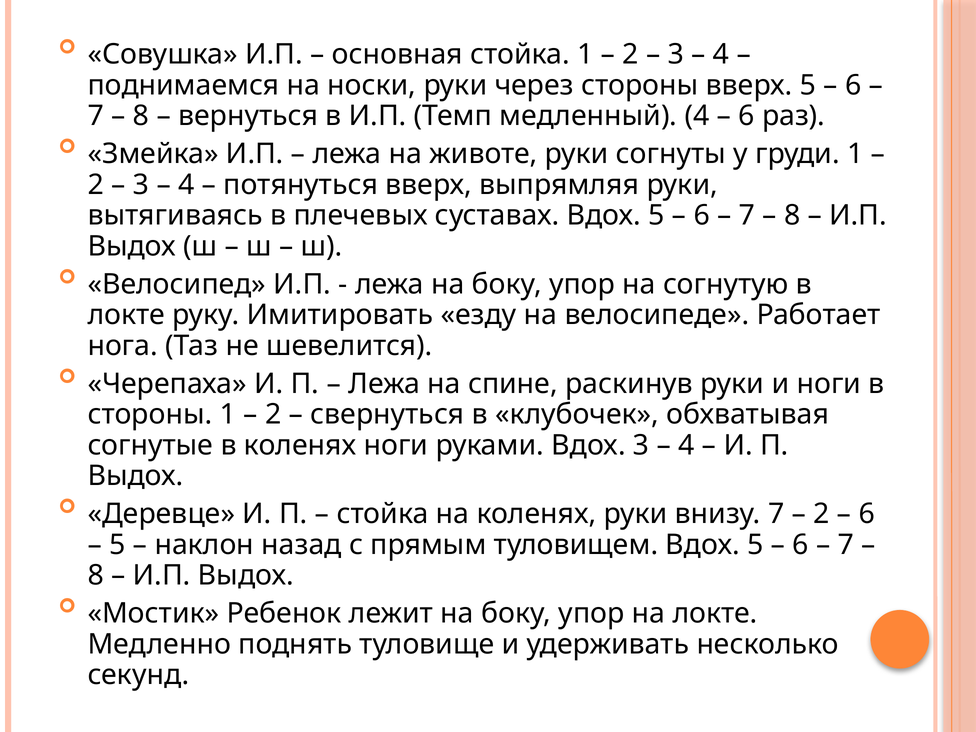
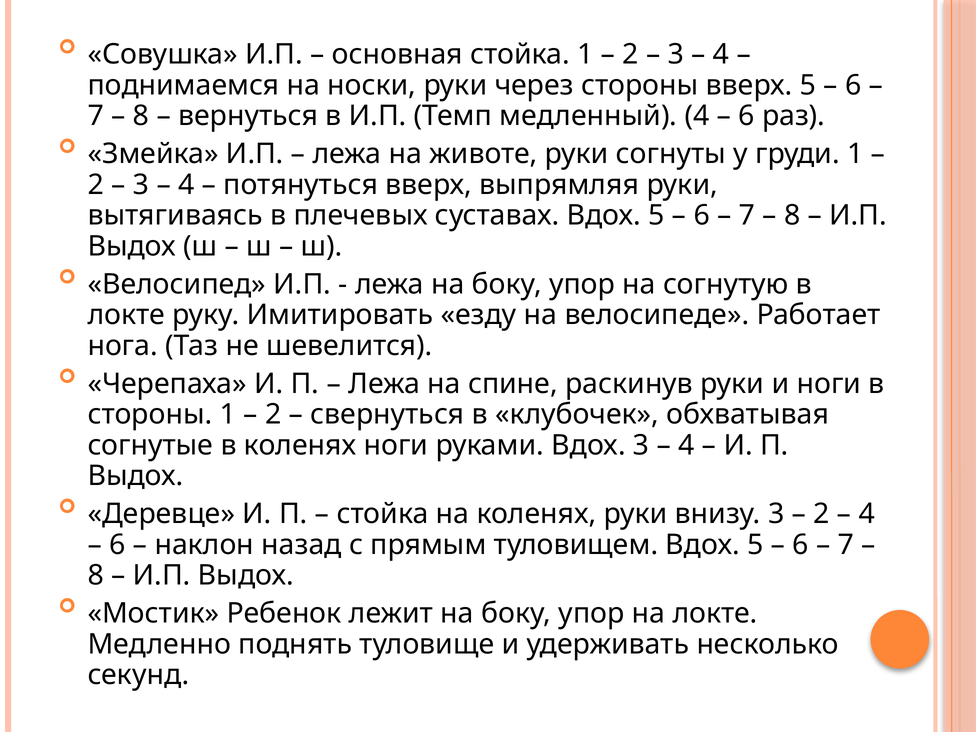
внизу 7: 7 -> 3 (776, 514)
6: 6 -> 4 (867, 514)
5: 5 -> 6 (117, 545)
